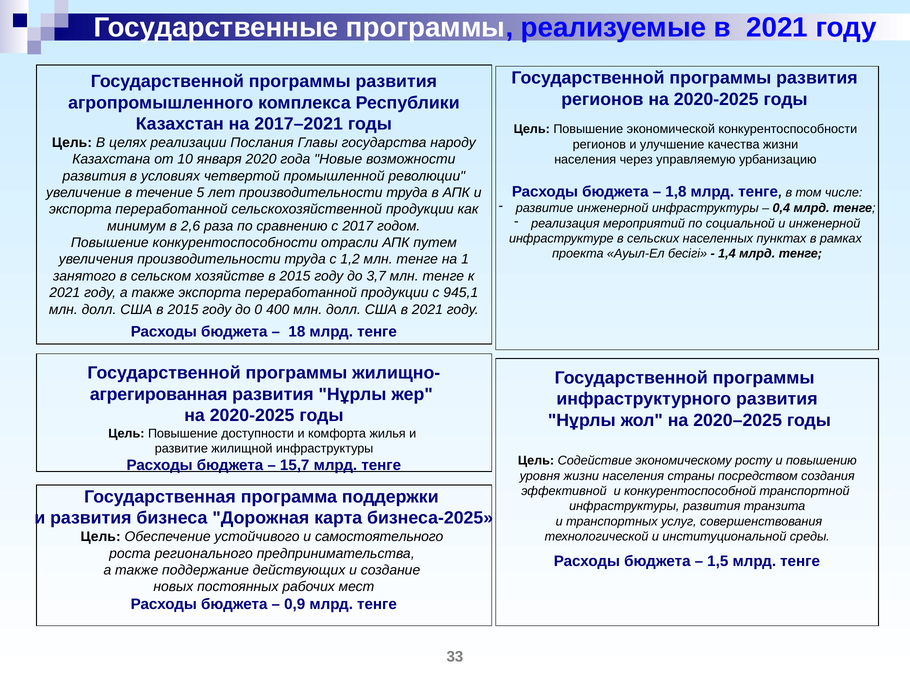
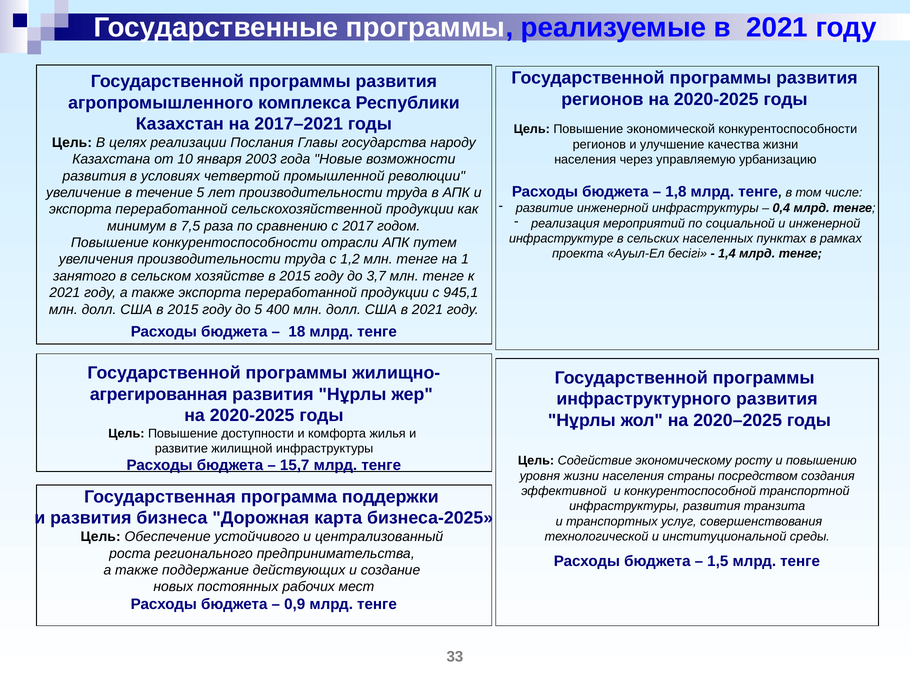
2020: 2020 -> 2003 (261, 159)
2,6: 2,6 -> 7,5 (191, 226)
до 0: 0 -> 5 (258, 310)
самостоятельного: самостоятельного -> централизованный (379, 537)
